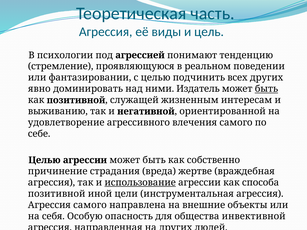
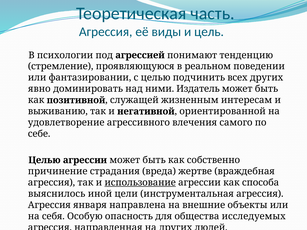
быть underline: present -> none (266, 89)
позитивной: позитивной -> выяснилось (57, 194)
Агрессия самого: самого -> января (90, 205)
инвективной: инвективной -> исследуемых (254, 217)
